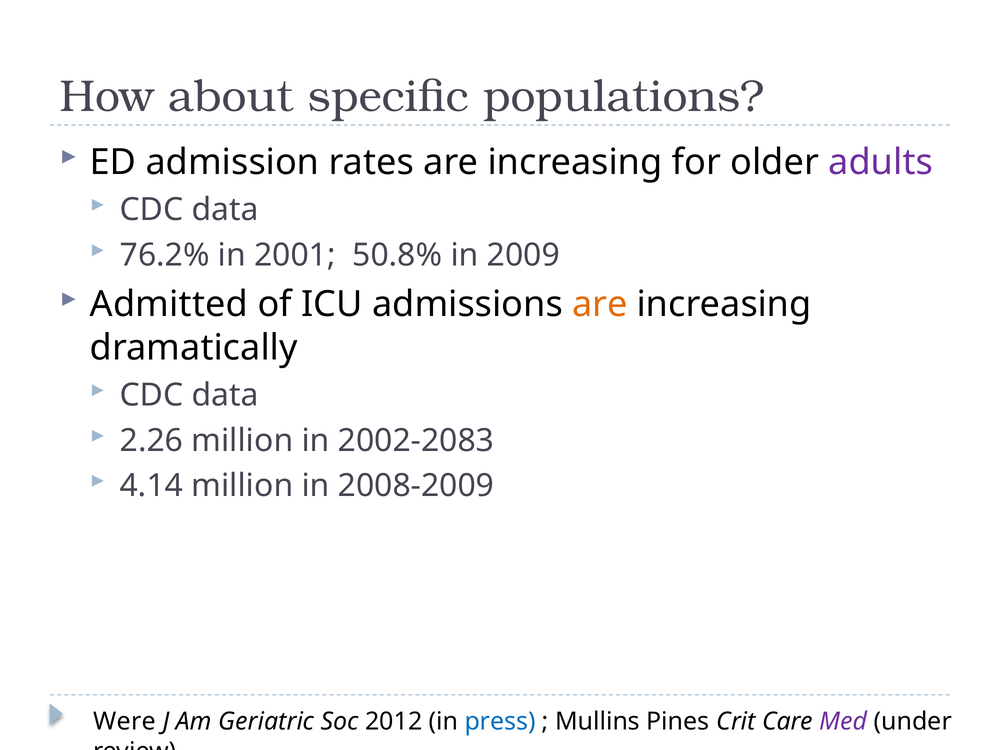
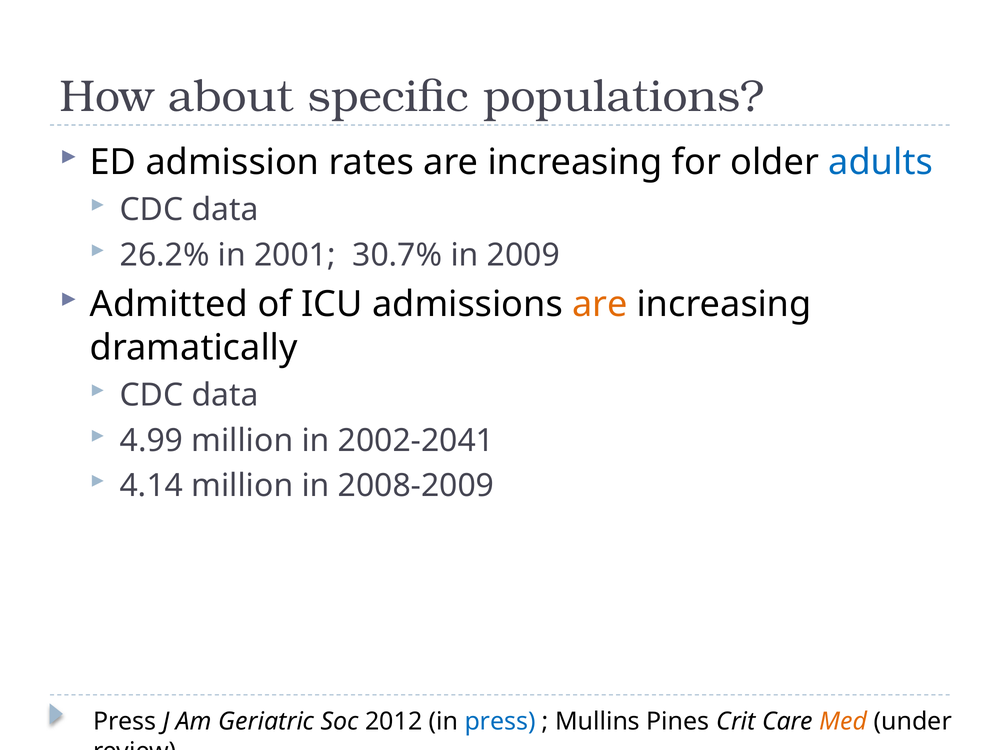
adults colour: purple -> blue (881, 162)
76.2%: 76.2% -> 26.2% (165, 255)
50.8%: 50.8% -> 30.7% (397, 255)
2.26: 2.26 -> 4.99 (152, 441)
2002-2083: 2002-2083 -> 2002-2041 (416, 441)
Were: Were -> Press (125, 722)
Med colour: purple -> orange (843, 722)
